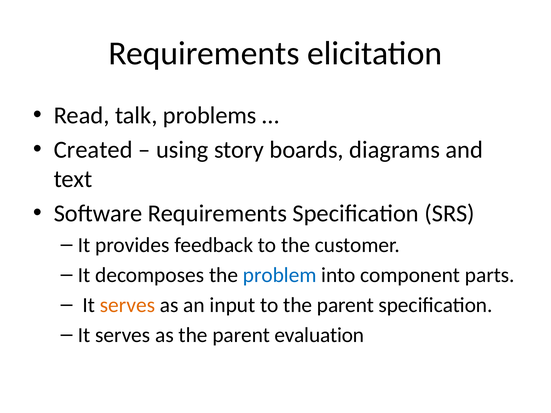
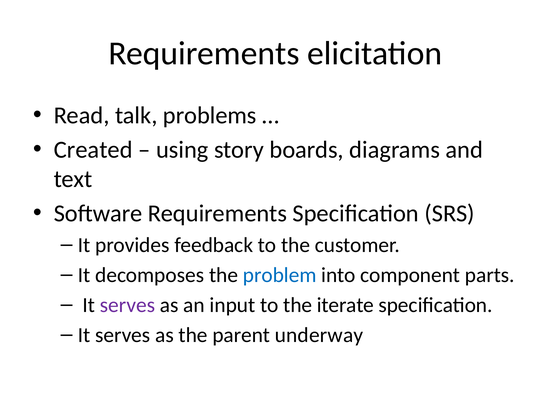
serves colour: orange -> purple (128, 305)
to the parent: parent -> iterate (345, 305)
evaluation: evaluation -> underway (319, 335)
